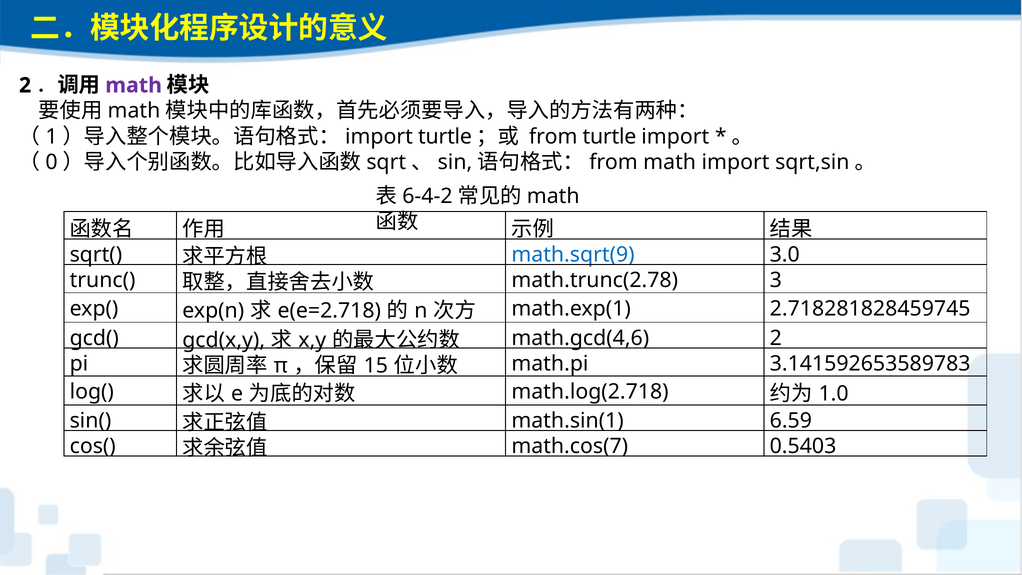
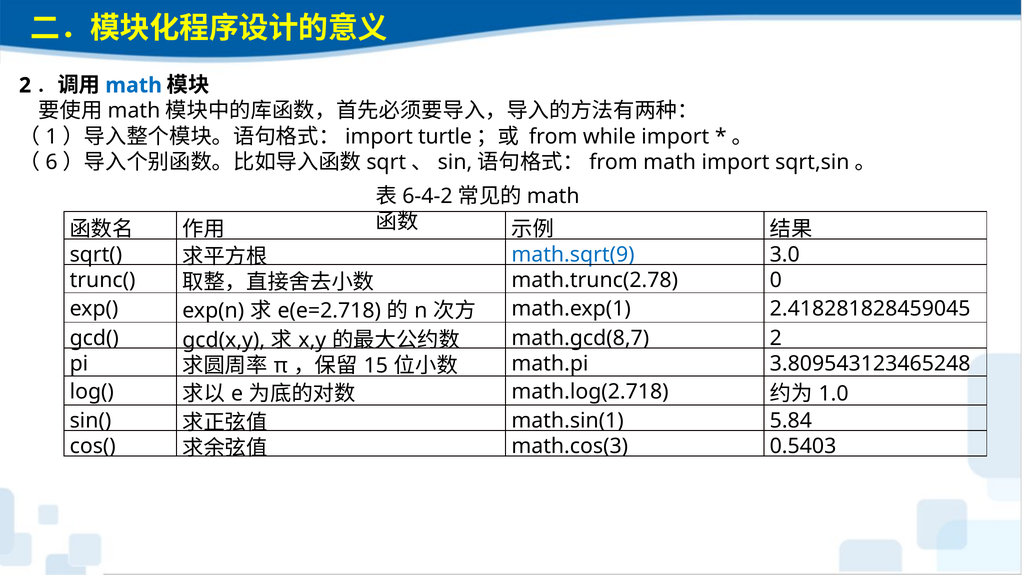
math colour: purple -> blue (134, 85)
from turtle: turtle -> while (609, 136)
0: 0 -> 6 (51, 162)
3: 3 -> 0 (776, 280)
2.718281828459745: 2.718281828459745 -> 2.418281828459045 (870, 309)
math.gcd(4,6: math.gcd(4,6 -> math.gcd(8,7 (580, 338)
3.141592653589783: 3.141592653589783 -> 3.809543123465248 (870, 364)
6.59: 6.59 -> 5.84 (791, 421)
math.cos(7: math.cos(7 -> math.cos(3 (570, 446)
